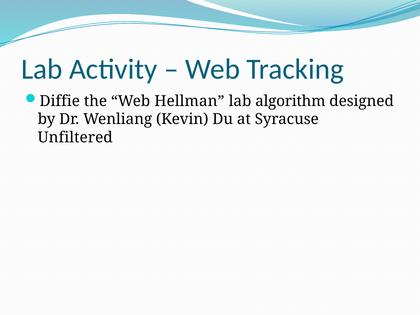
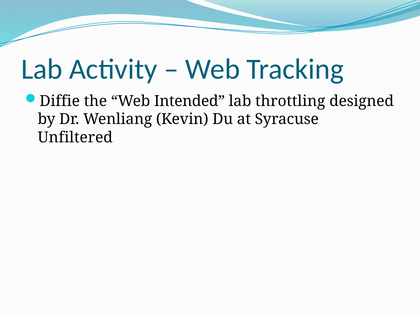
Hellman: Hellman -> Intended (190, 101)
algorithm: algorithm -> throttling (290, 101)
